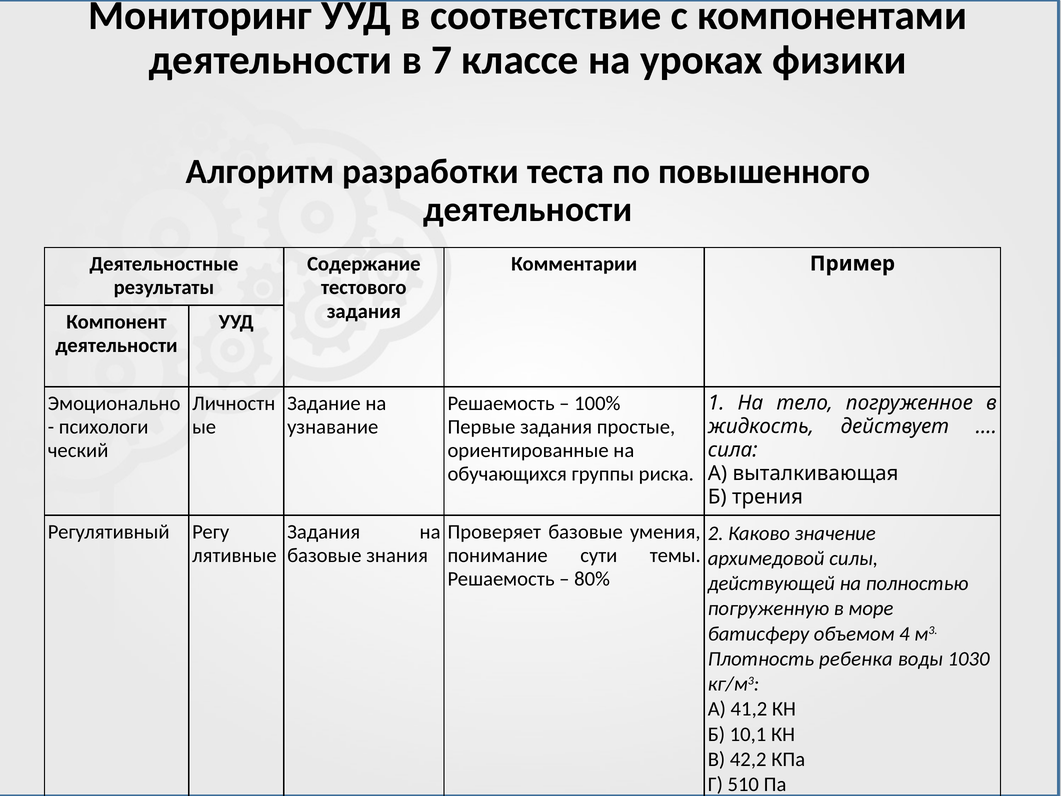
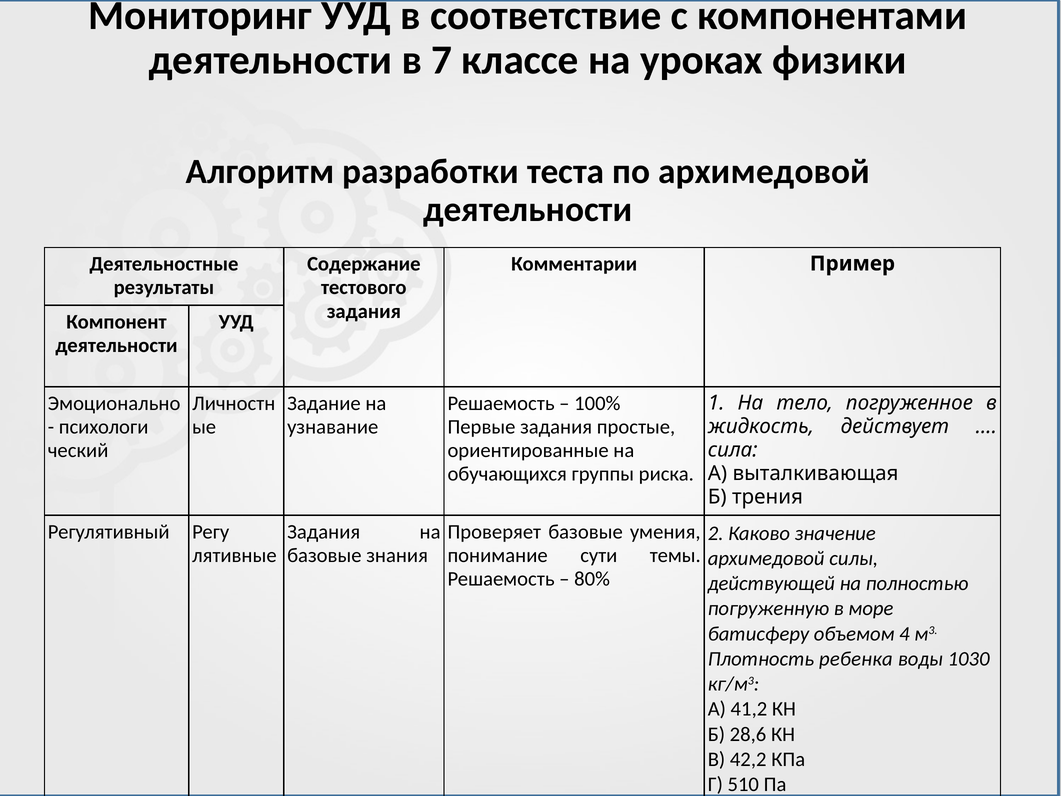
по повышенного: повышенного -> архимедовой (764, 171)
10,1: 10,1 -> 28,6 (748, 734)
